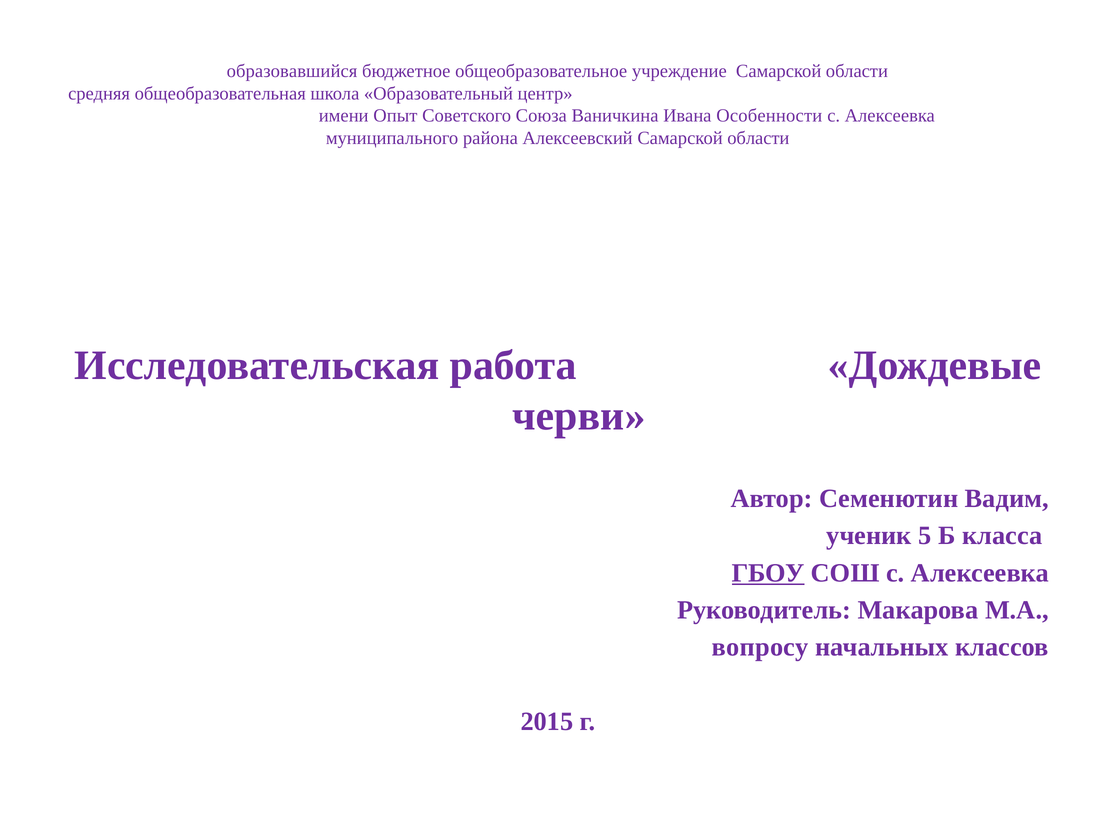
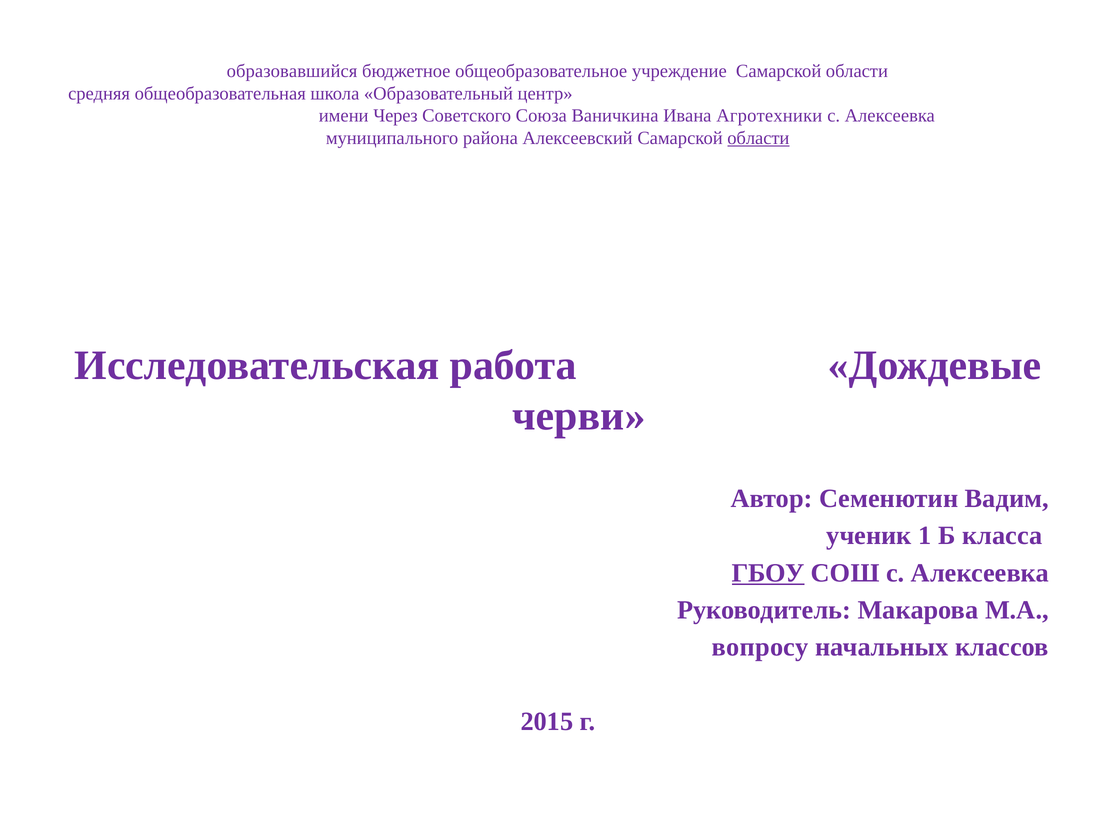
Опыт: Опыт -> Через (395, 116)
Особенности: Особенности -> Агротехники (769, 116)
области underline: none -> present (758, 138)
5: 5 -> 1 (925, 536)
